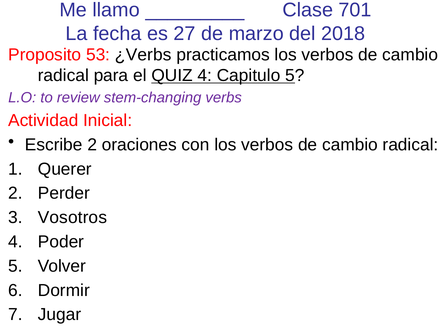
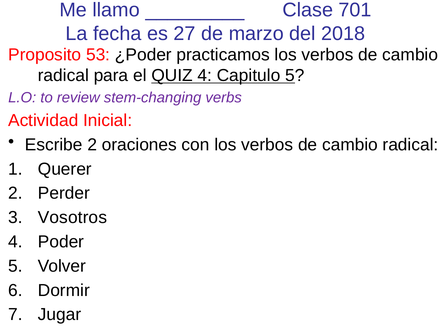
¿Verbs: ¿Verbs -> ¿Poder (143, 55)
